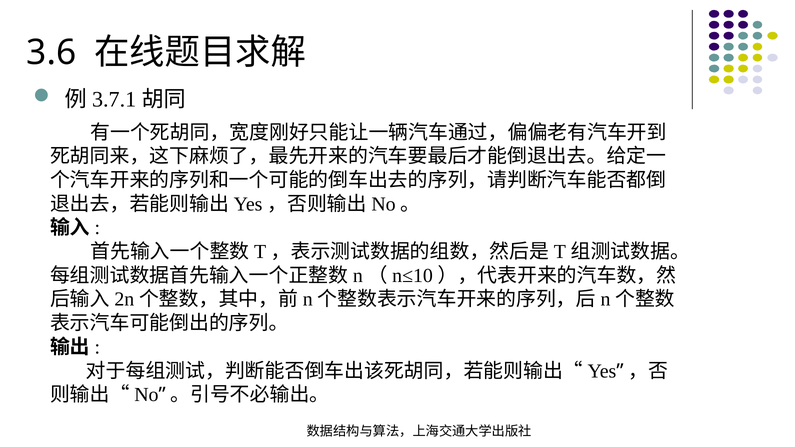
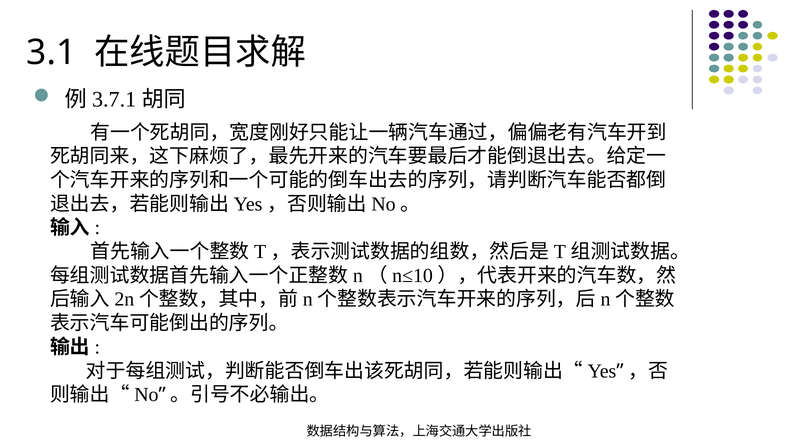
3.6: 3.6 -> 3.1 (51, 52)
